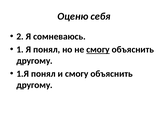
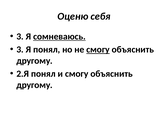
2: 2 -> 3 (20, 36)
сомневаюсь underline: none -> present (59, 36)
1: 1 -> 3 (20, 50)
1.Я: 1.Я -> 2.Я (23, 74)
